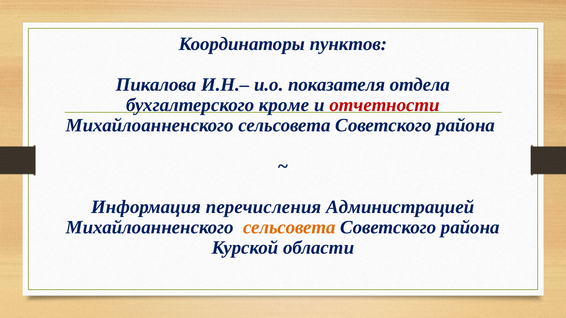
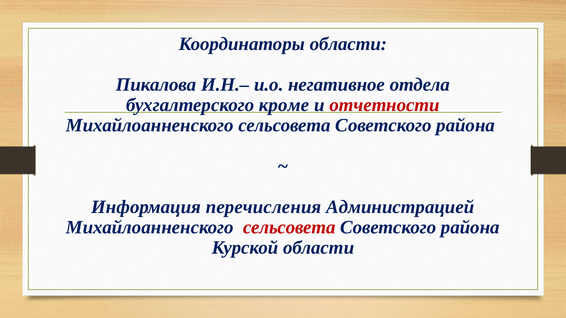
Координаторы пунктов: пунктов -> области (348, 44)
показателя: показателя -> негативное (337, 85)
сельсовета colour: orange -> red (289, 228)
